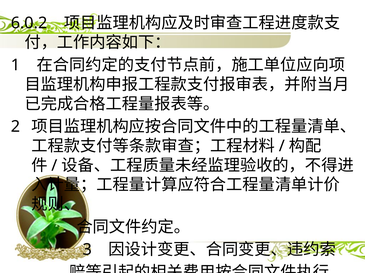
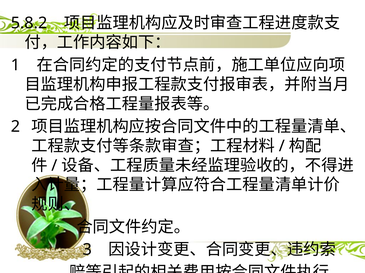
6.0.2: 6.0.2 -> 5.8.2 (29, 23)
